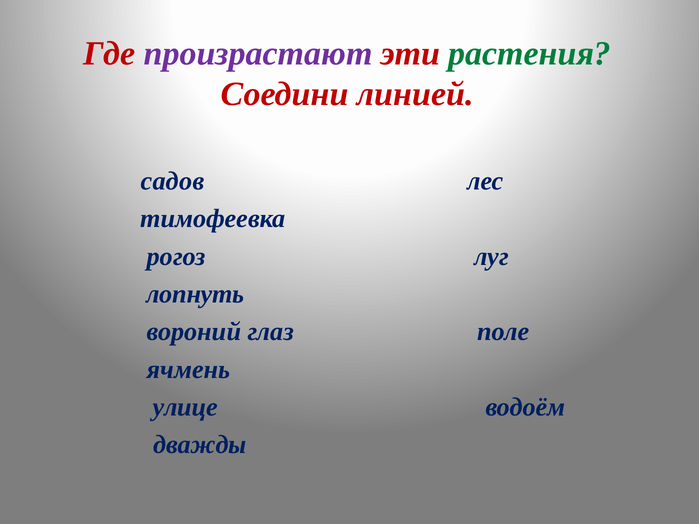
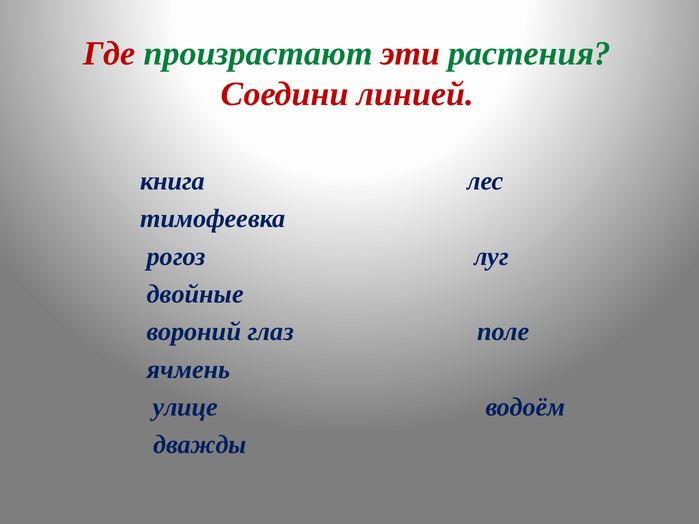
произрастают colour: purple -> green (258, 54)
садов: садов -> книга (173, 181)
лопнуть: лопнуть -> двойные (195, 294)
